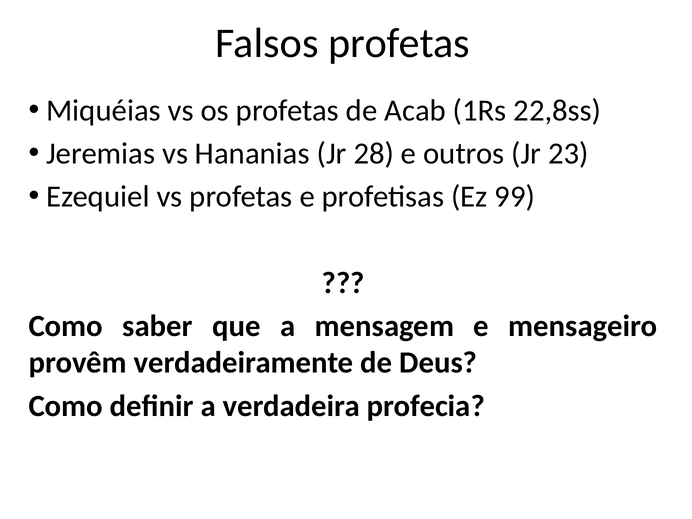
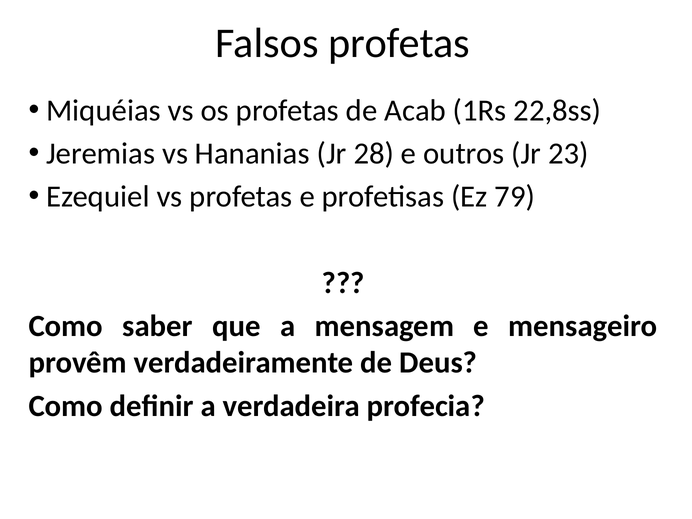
99: 99 -> 79 (515, 197)
